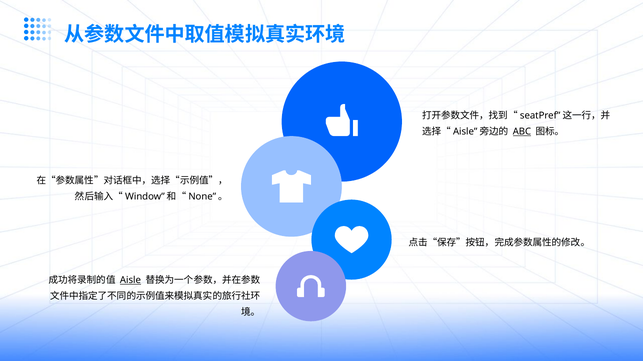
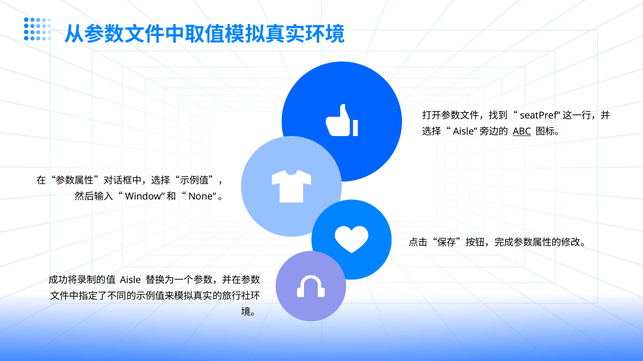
Aisle underline: present -> none (130, 281)
